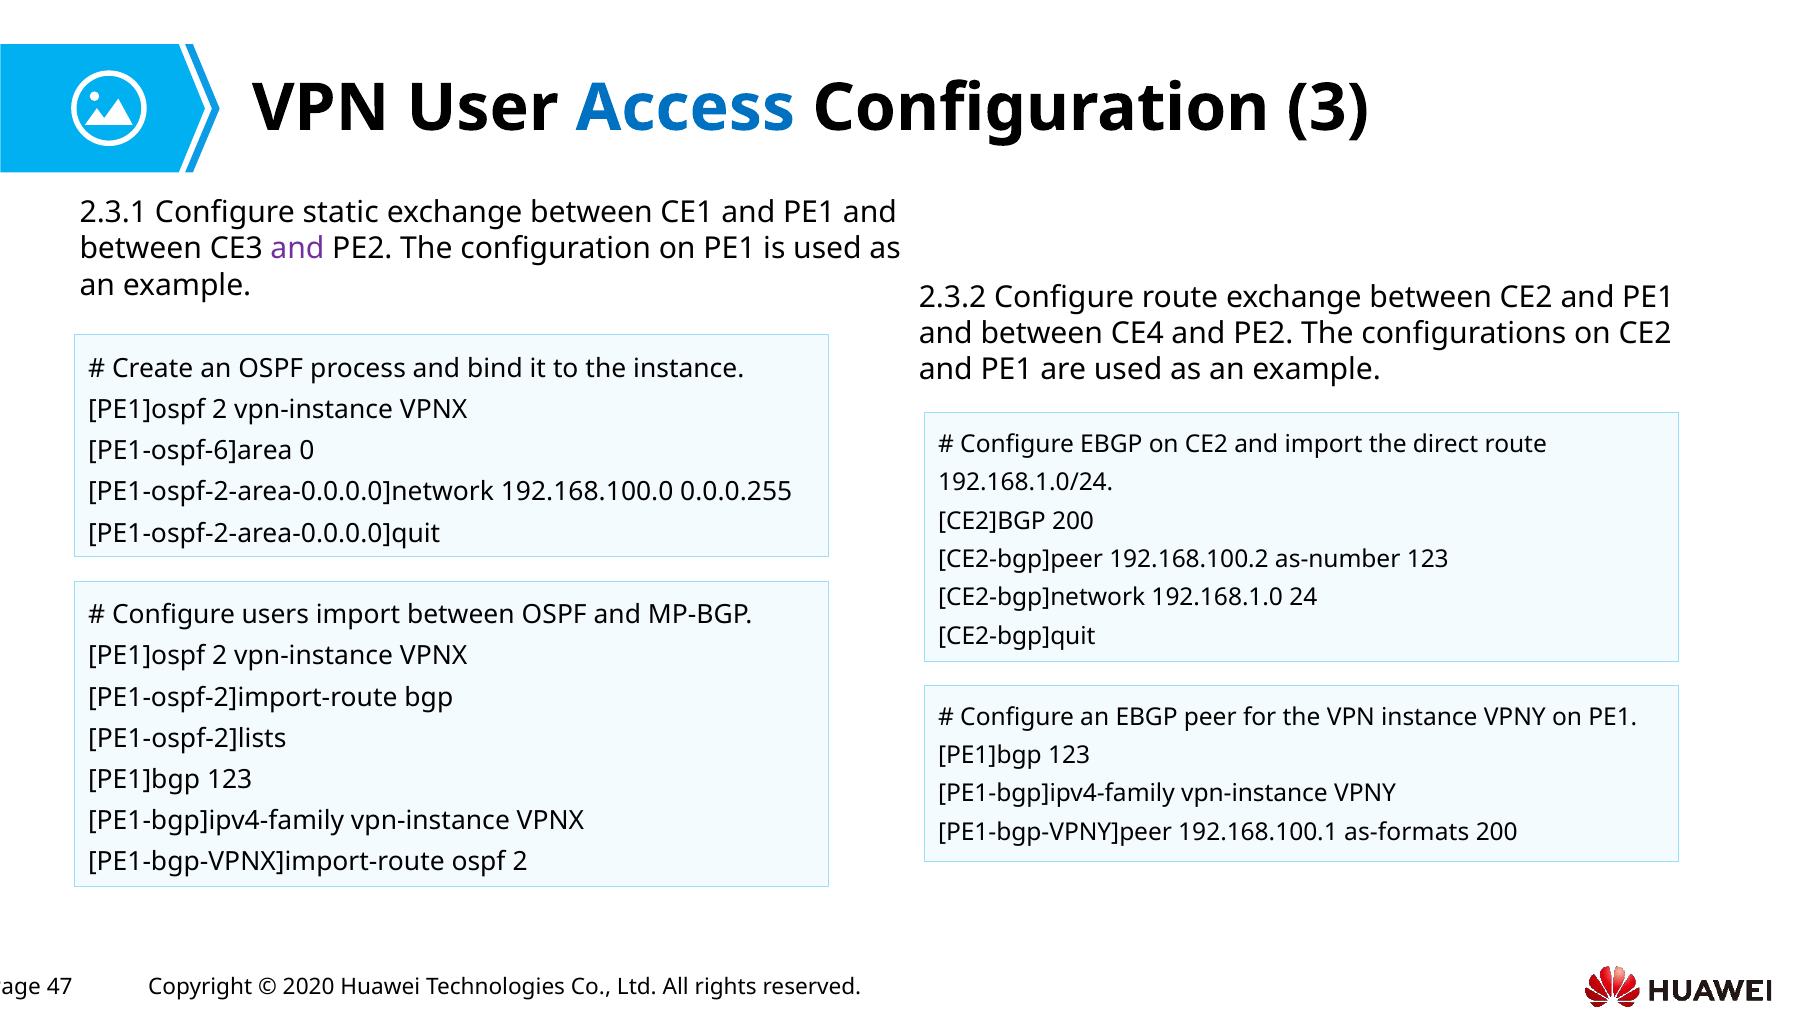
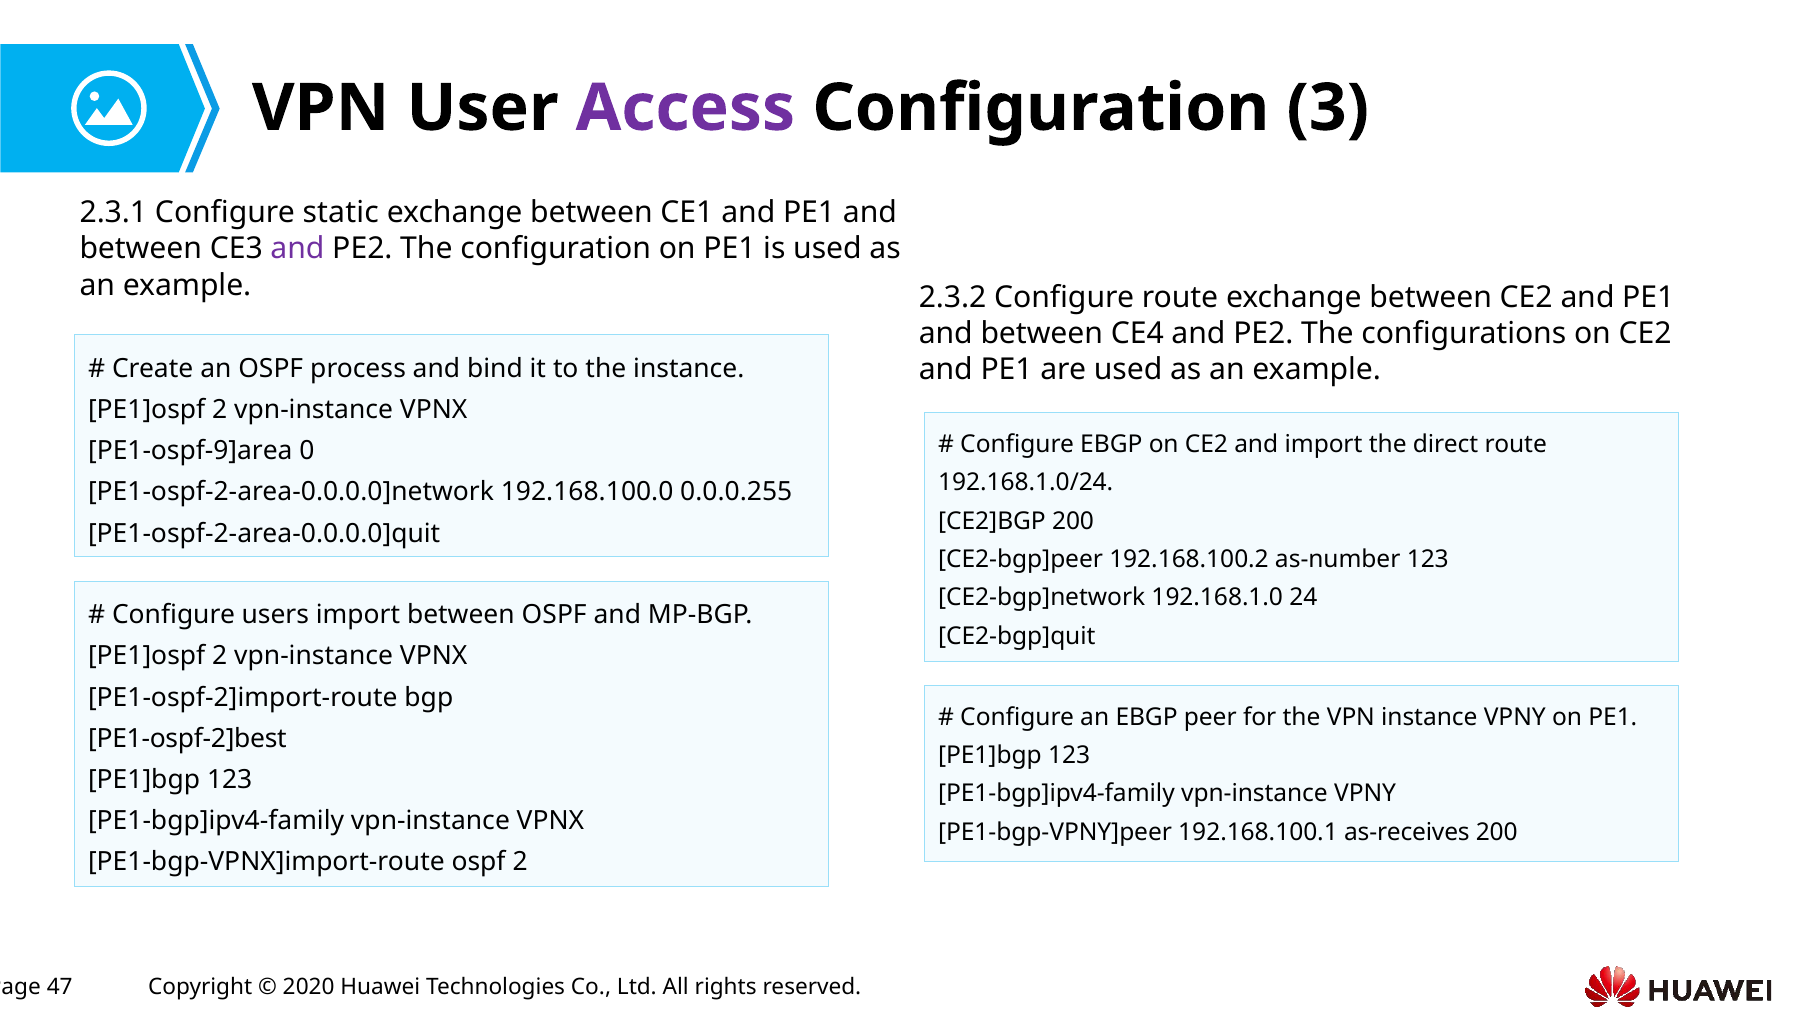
Access colour: blue -> purple (685, 108)
PE1-ospf-6]area: PE1-ospf-6]area -> PE1-ospf-9]area (190, 451)
PE1-ospf-2]lists: PE1-ospf-2]lists -> PE1-ospf-2]best (187, 738)
as-formats: as-formats -> as-receives (1407, 832)
